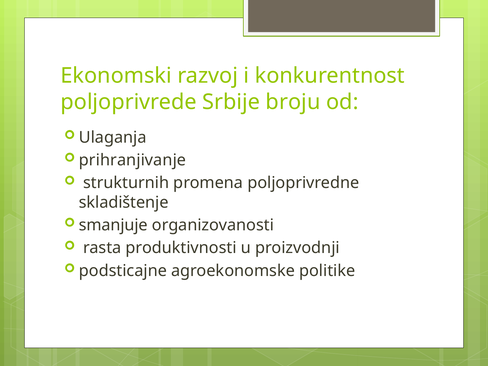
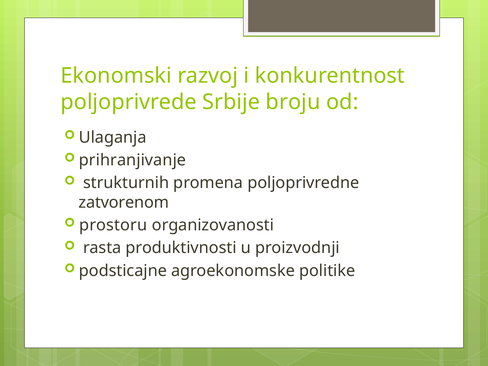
skladištenje: skladištenje -> zatvorenom (124, 202)
smanjuje: smanjuje -> prostoru (113, 225)
